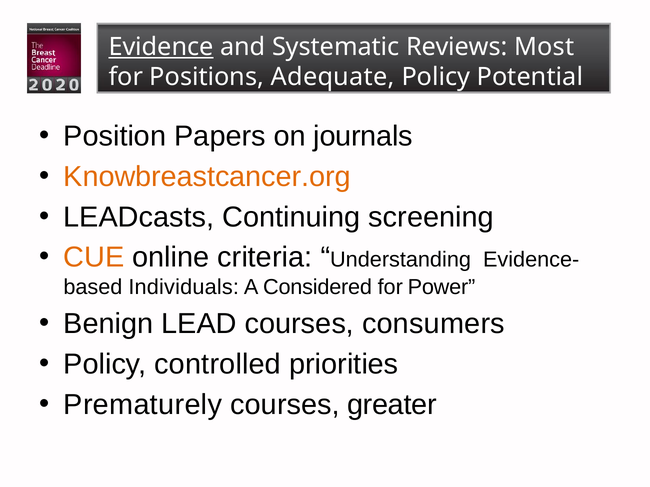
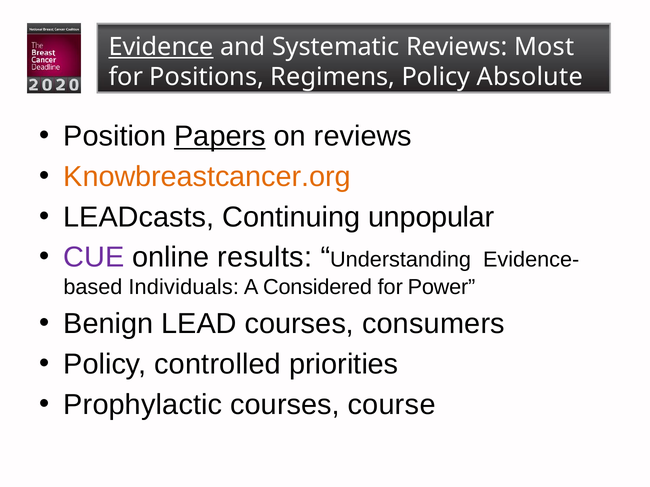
Adequate: Adequate -> Regimens (333, 77)
Potential: Potential -> Absolute (530, 77)
Papers underline: none -> present (220, 136)
on journals: journals -> reviews (363, 136)
screening: screening -> unpopular (431, 217)
CUE colour: orange -> purple (94, 258)
criteria: criteria -> results (265, 258)
Prematurely: Prematurely -> Prophylactic (143, 405)
greater: greater -> course (392, 405)
